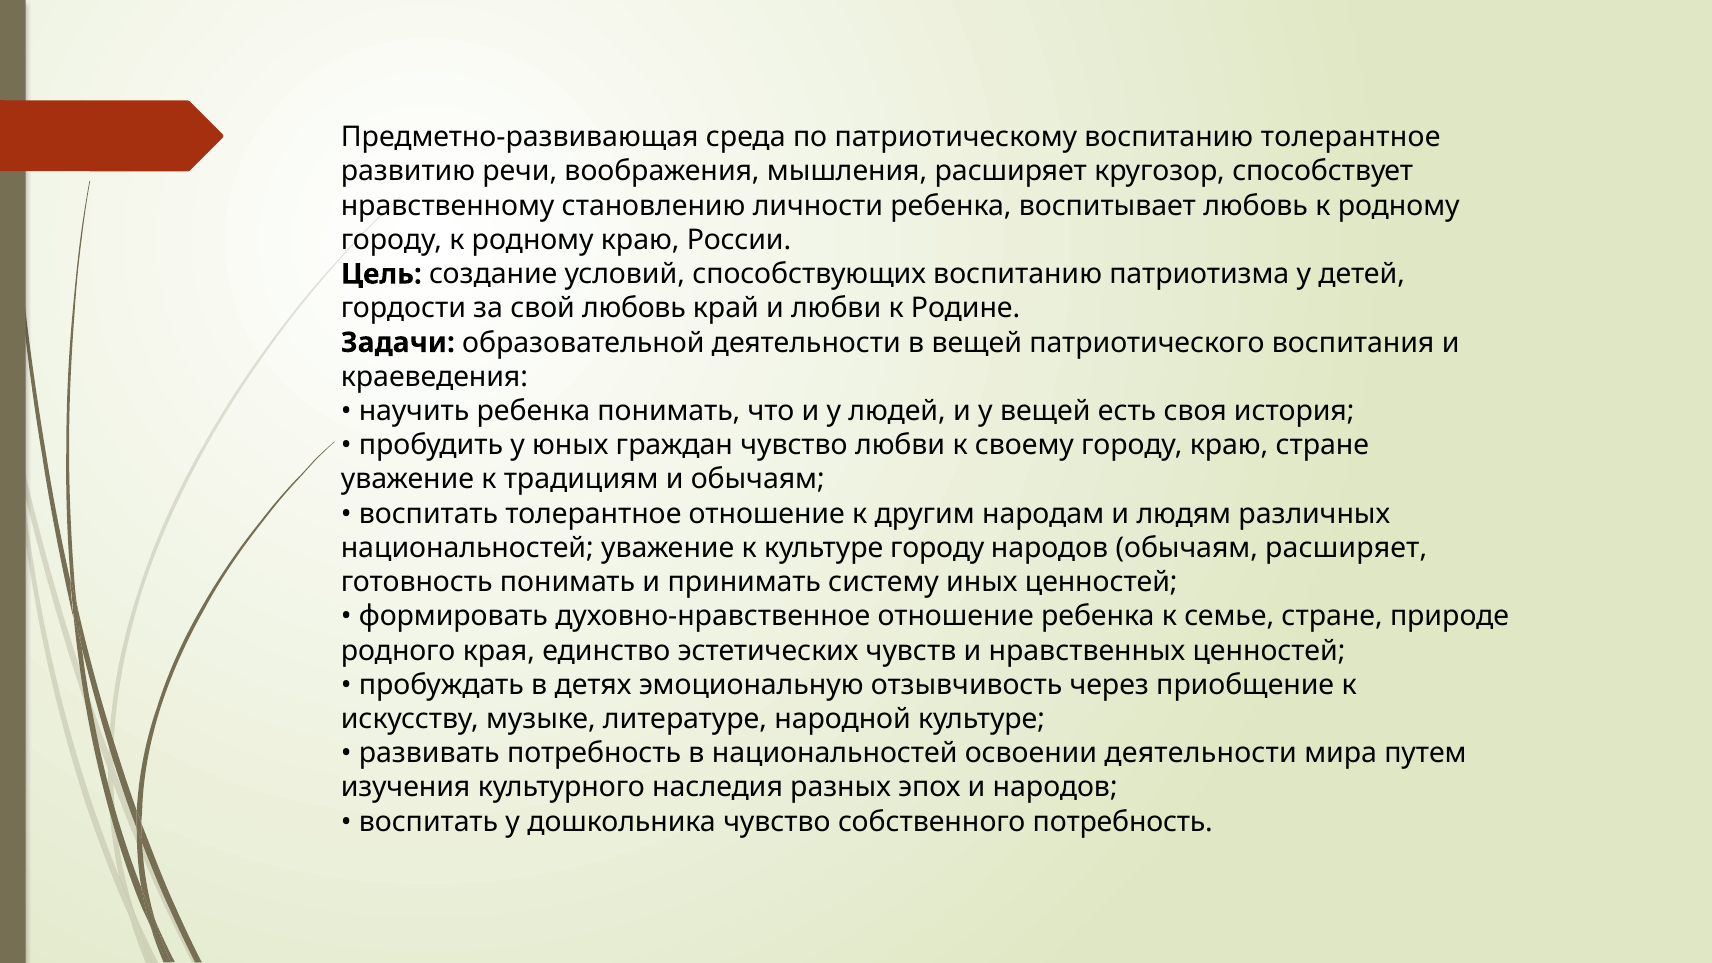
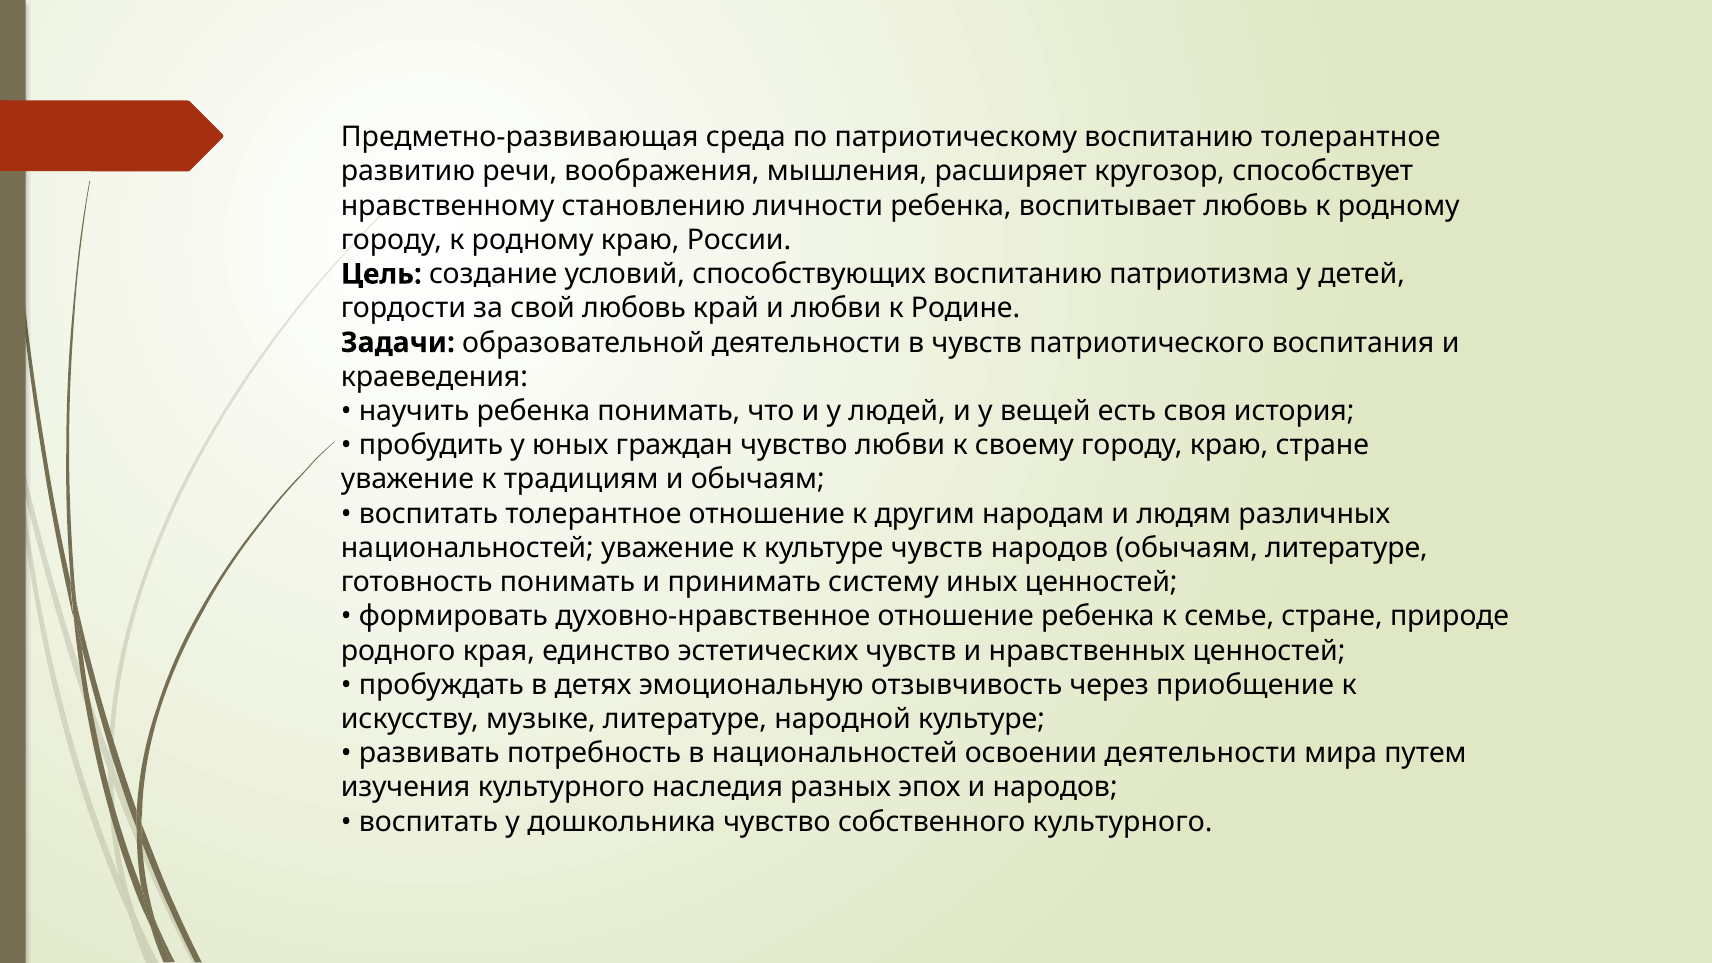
в вещей: вещей -> чувств (977, 343)
культуре городу: городу -> чувств (937, 548)
обычаям расширяет: расширяет -> литературе (1346, 548)
собственного потребность: потребность -> культурного (1123, 822)
